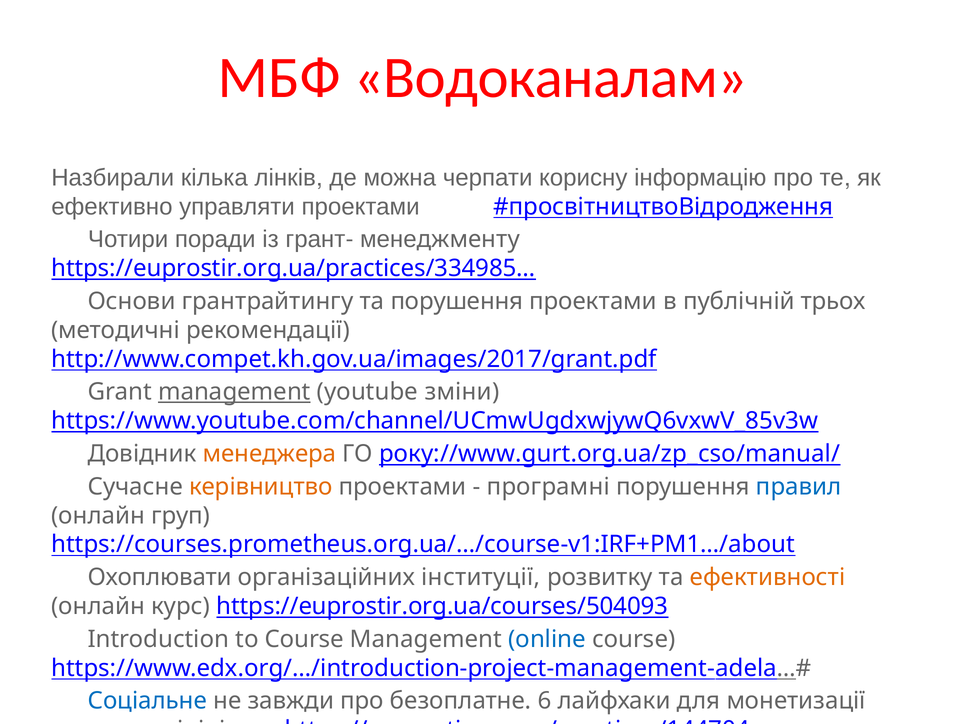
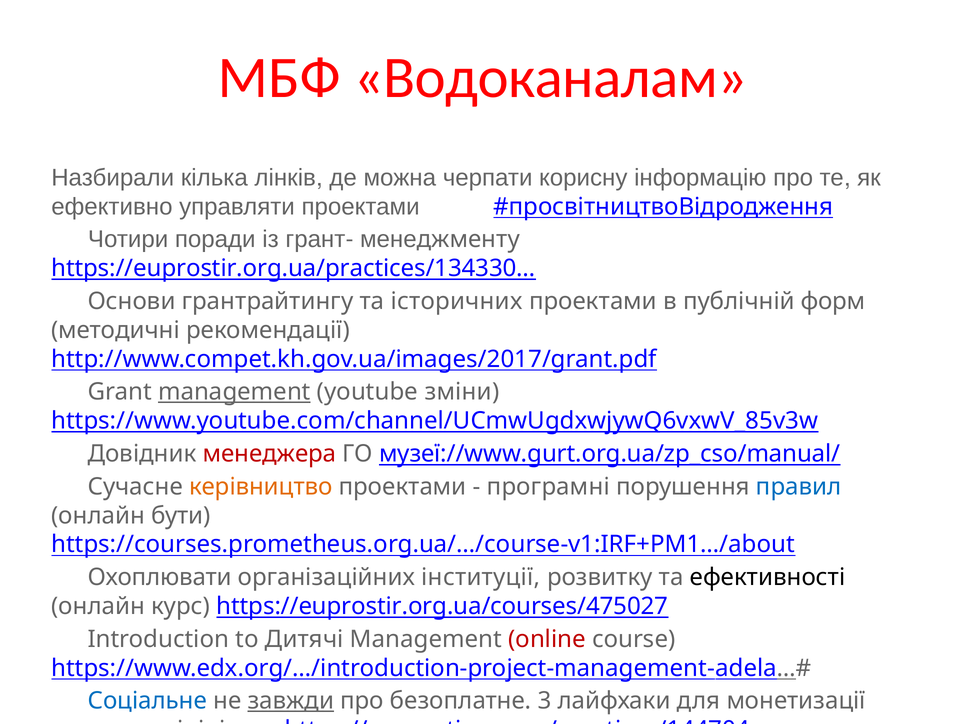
https://euprostir.org.ua/practices/334985…: https://euprostir.org.ua/practices/334985… -> https://euprostir.org.ua/practices/134330… (293, 268)
та порушення: порушення -> історичних (457, 301)
трьох: трьох -> форм (833, 301)
менеджера colour: orange -> red (270, 454)
року://www.gurt.org.ua/zp_cso/manual/: року://www.gurt.org.ua/zp_cso/manual/ -> музеї://www.gurt.org.ua/zp_cso/manual/ (610, 454)
груп: груп -> бути (181, 515)
ефективності colour: orange -> black (768, 577)
https://euprostir.org.ua/courses/504093: https://euprostir.org.ua/courses/504093 -> https://euprostir.org.ua/courses/475027 (442, 606)
to Course: Course -> Дитячі (304, 639)
online colour: blue -> red (547, 639)
завжди underline: none -> present (291, 701)
6: 6 -> 3 (545, 701)
